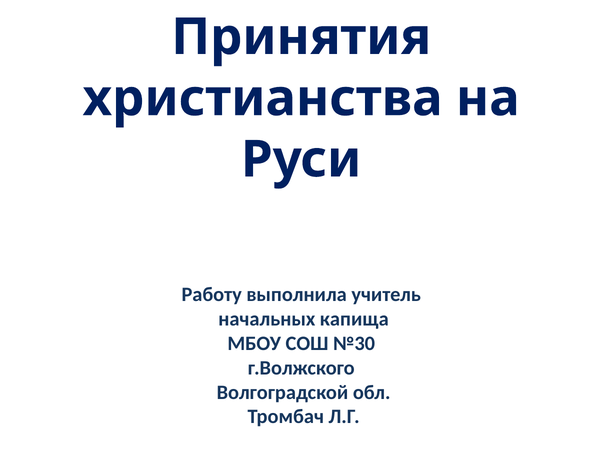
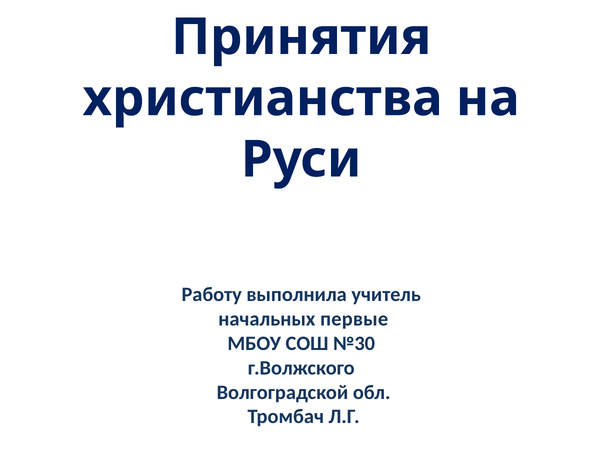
капища: капища -> первые (354, 319)
